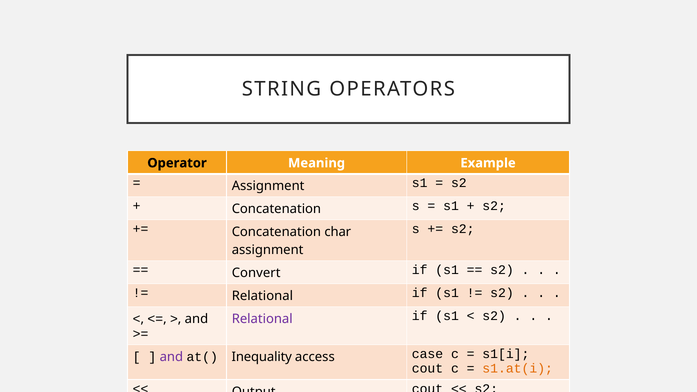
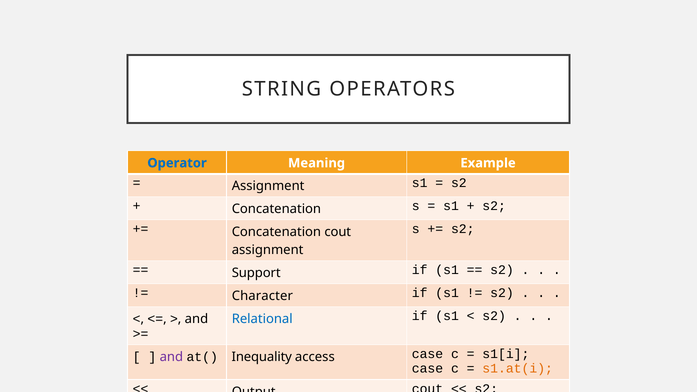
Operator colour: black -> blue (177, 163)
Concatenation char: char -> cout (338, 232)
Convert: Convert -> Support (256, 273)
Relational: Relational -> Character (262, 296)
Relational colour: purple -> blue (262, 319)
cout: cout -> case (427, 369)
